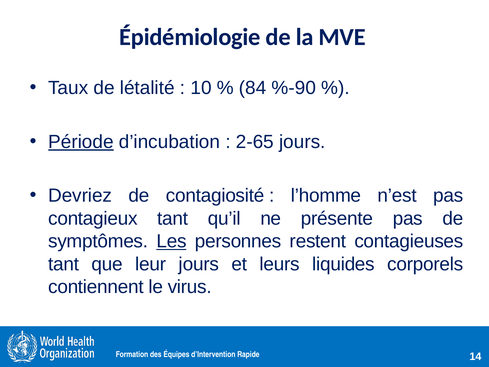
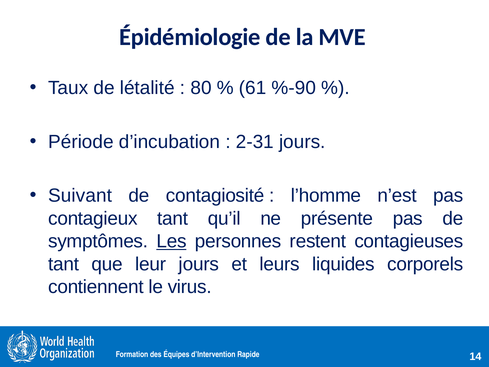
10: 10 -> 80 (201, 88)
84: 84 -> 61 (253, 88)
Période underline: present -> none (81, 142)
2-65: 2-65 -> 2-31 (255, 142)
Devriez: Devriez -> Suivant (80, 196)
